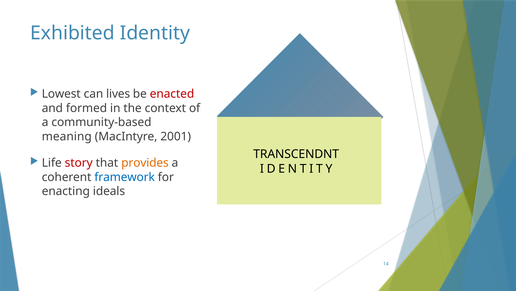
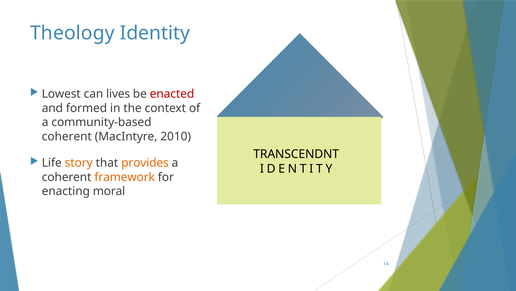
Exhibited: Exhibited -> Theology (72, 33)
meaning: meaning -> coherent (67, 136)
2001: 2001 -> 2010 (176, 136)
story colour: red -> orange (79, 163)
framework colour: blue -> orange (125, 177)
ideals: ideals -> moral (109, 191)
